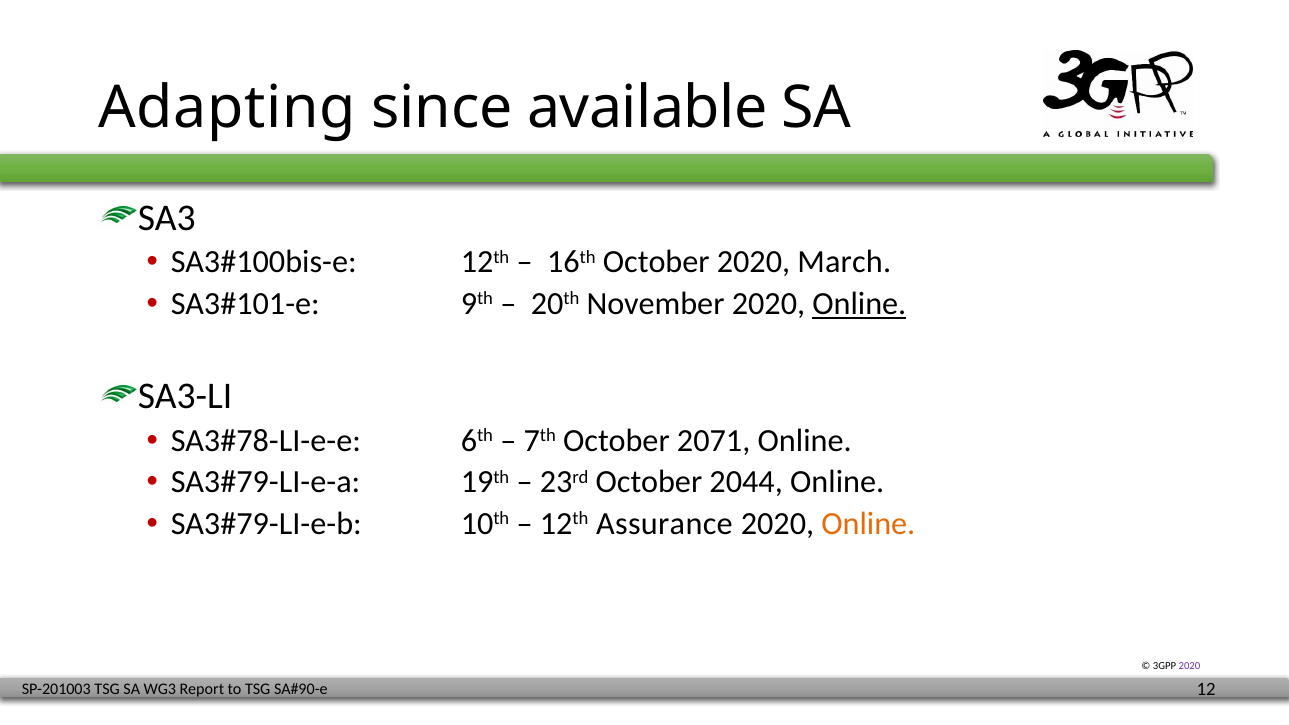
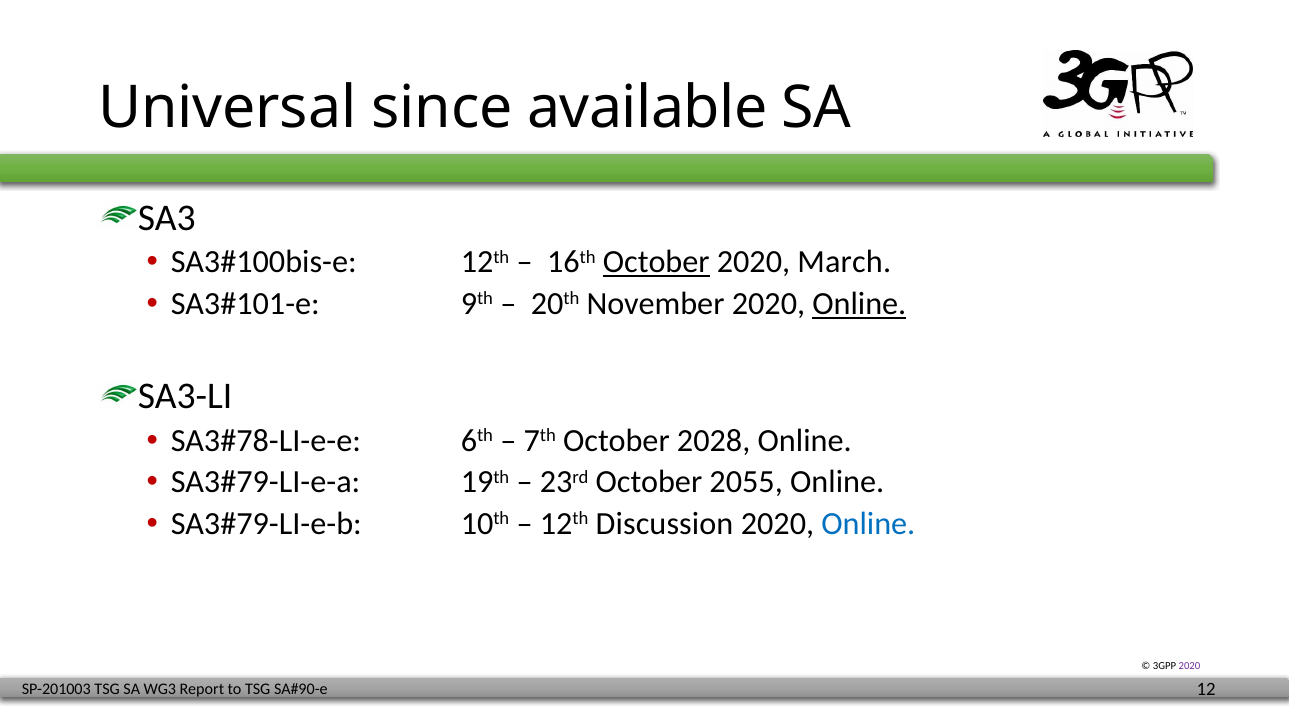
Adapting: Adapting -> Universal (227, 108)
October underline: none -> present (656, 262)
2071: 2071 -> 2028 (714, 441)
2044: 2044 -> 2055 (746, 482)
Assurance: Assurance -> Discussion (665, 524)
Online colour: orange -> blue (868, 524)
